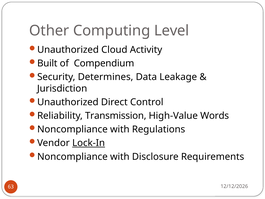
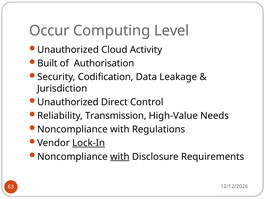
Other: Other -> Occur (49, 31)
Compendium: Compendium -> Authorisation (104, 63)
Determines: Determines -> Codification (106, 77)
Words: Words -> Needs (215, 116)
with underline: none -> present (120, 156)
